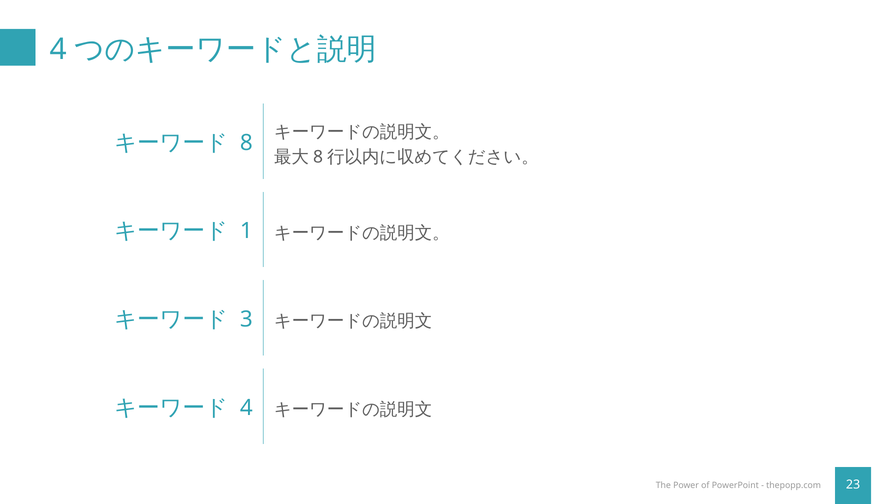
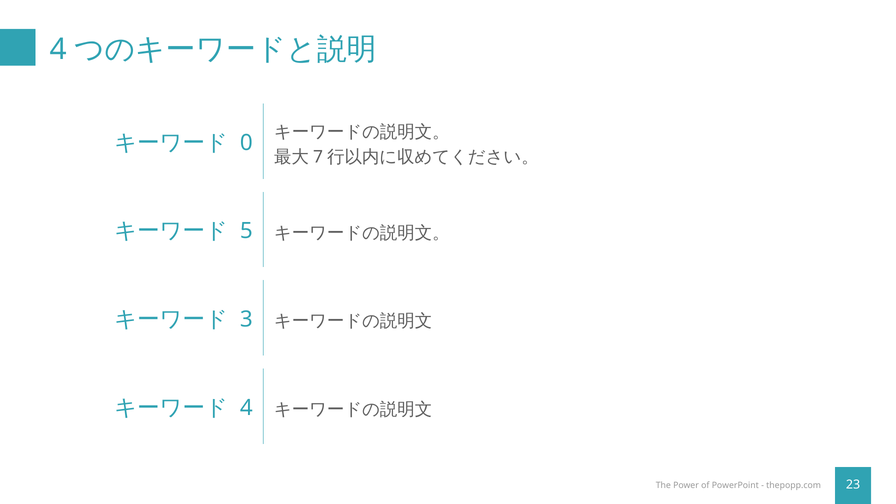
8: 8 -> 0 (246, 143)
8: 8 -> 7 (318, 157)
1: 1 -> 5 (246, 231)
